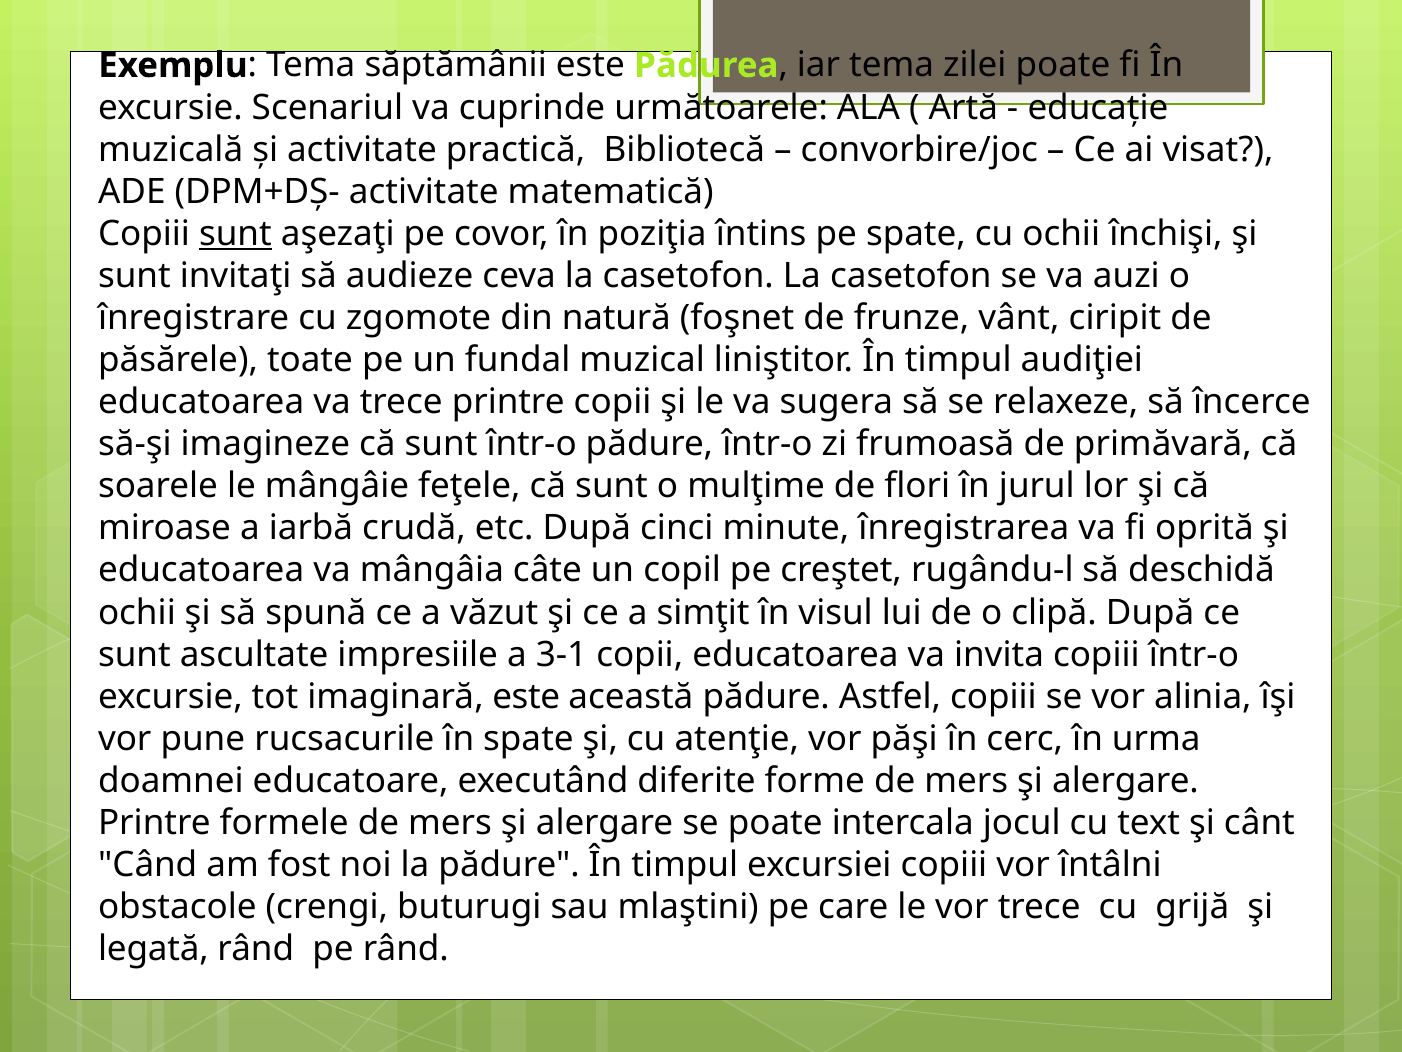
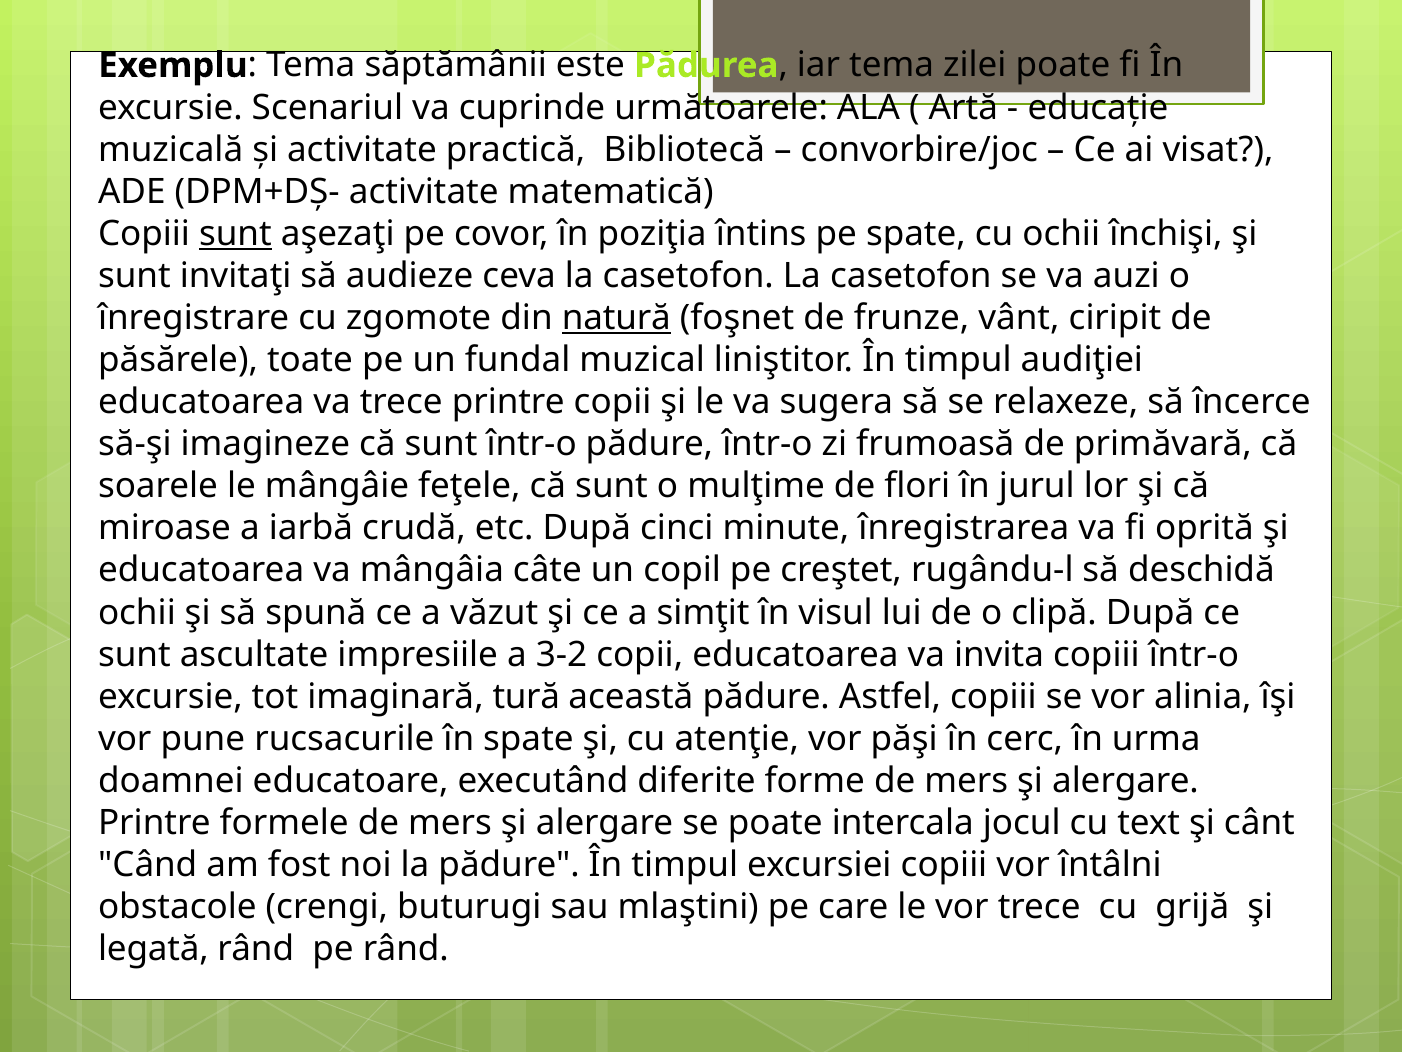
natură underline: none -> present (616, 318)
3-1: 3-1 -> 3-2 (562, 654)
imaginară este: este -> tură (526, 696)
